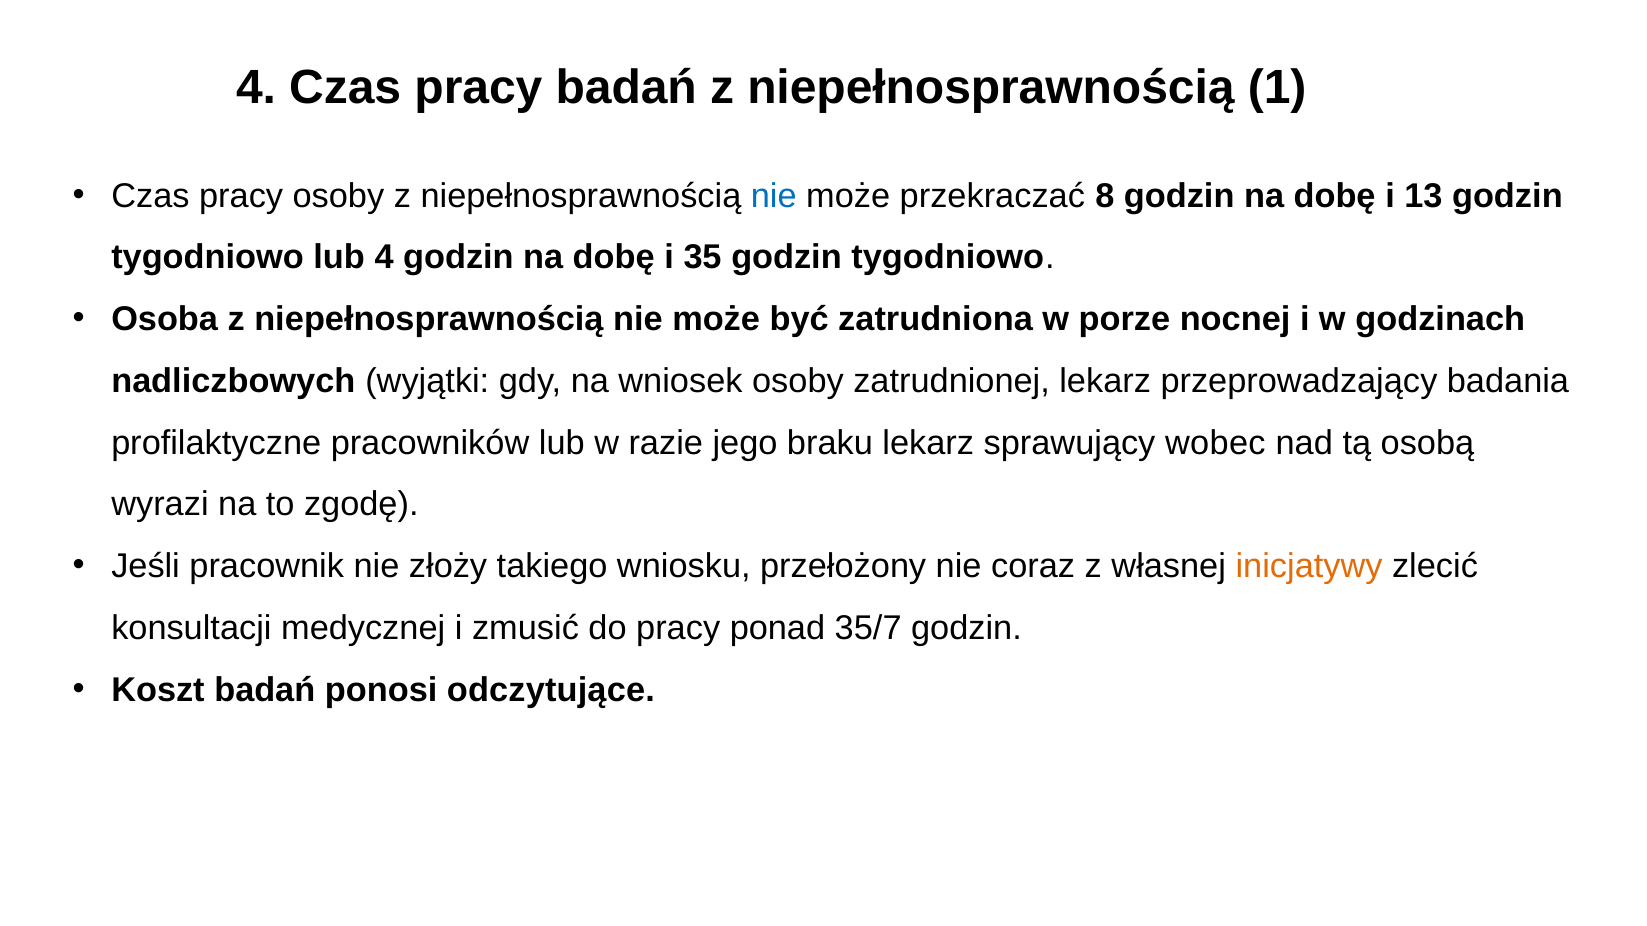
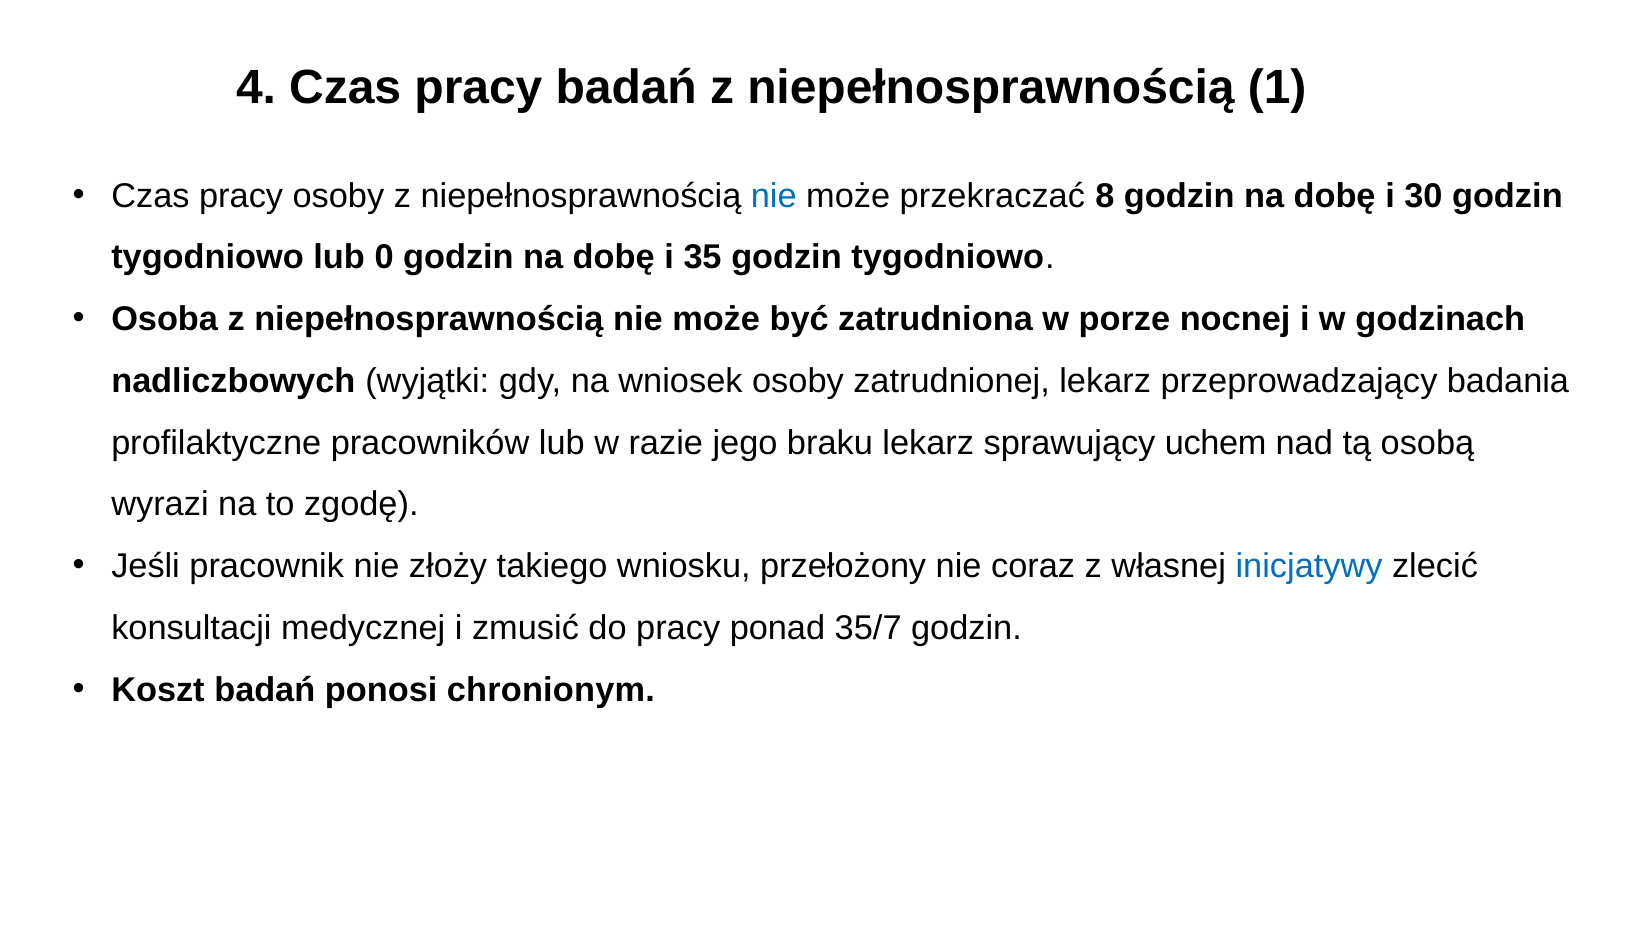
13: 13 -> 30 (1423, 196)
lub 4: 4 -> 0 (384, 258)
wobec: wobec -> uchem (1216, 443)
inicjatywy colour: orange -> blue (1309, 567)
odczytujące: odczytujące -> chronionym (551, 690)
